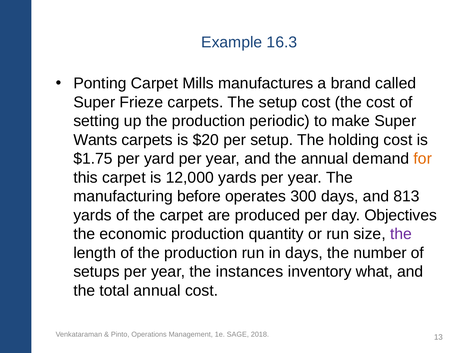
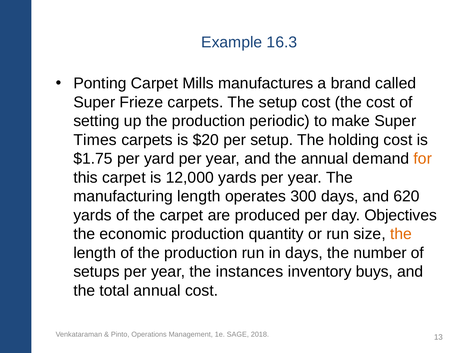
Wants: Wants -> Times (95, 140)
manufacturing before: before -> length (199, 197)
813: 813 -> 620 (407, 197)
the colour: purple -> orange (401, 234)
what: what -> buys (374, 272)
